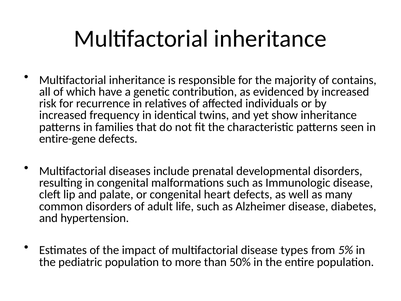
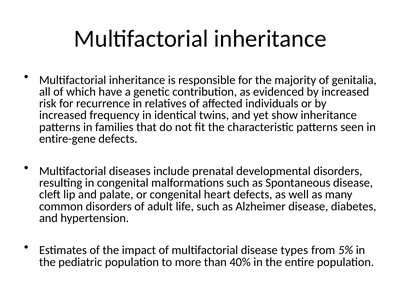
contains: contains -> genitalia (354, 80)
Immunologic: Immunologic -> Spontaneous (298, 183)
50%: 50% -> 40% (240, 262)
